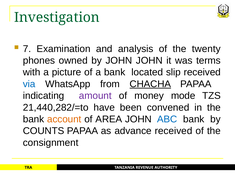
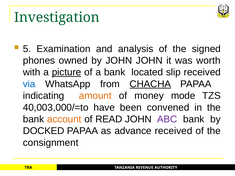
7: 7 -> 5 (27, 49)
twenty: twenty -> signed (206, 49)
terms: terms -> worth (208, 61)
picture underline: none -> present (67, 72)
amount colour: purple -> orange (95, 96)
21,440,282/=to: 21,440,282/=to -> 40,003,000/=to (56, 108)
AREA: AREA -> READ (109, 119)
ABC colour: blue -> purple (167, 119)
COUNTS: COUNTS -> DOCKED (44, 131)
